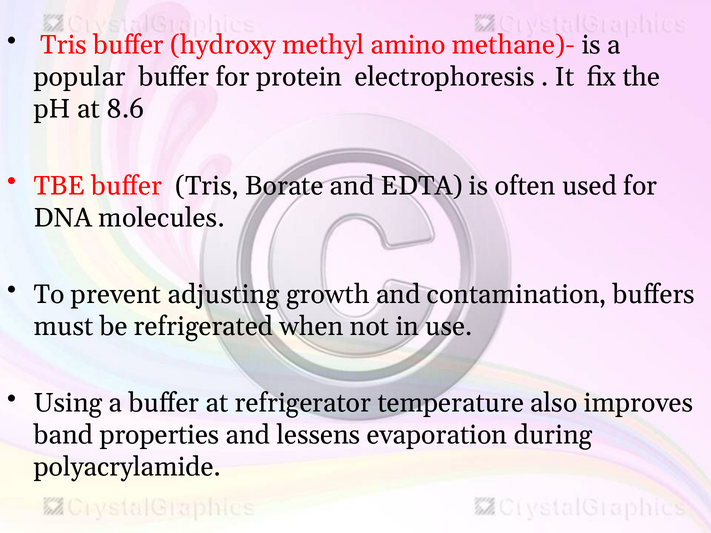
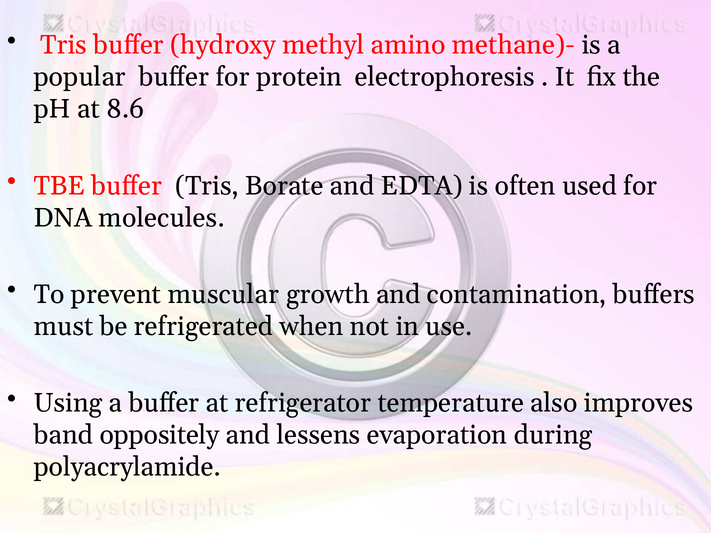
adjusting: adjusting -> muscular (224, 295)
properties: properties -> oppositely (159, 435)
